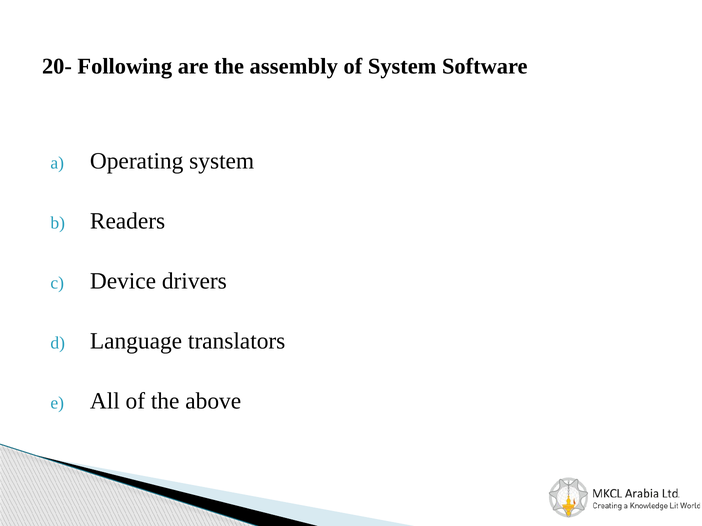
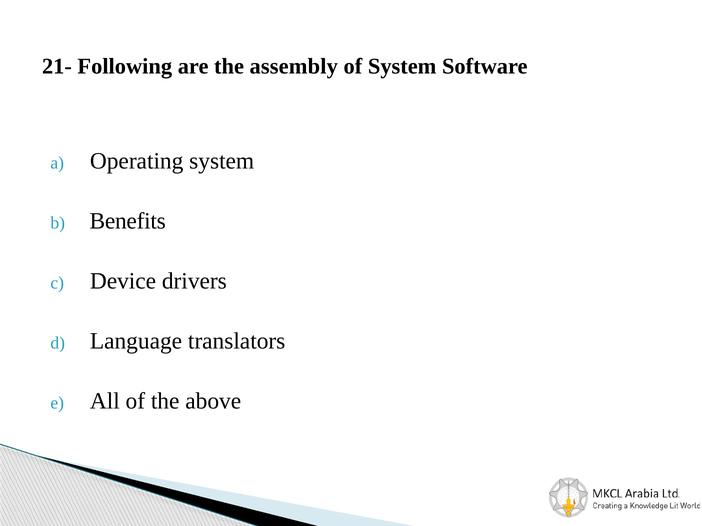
20-: 20- -> 21- (57, 67)
Readers: Readers -> Benefits (128, 221)
